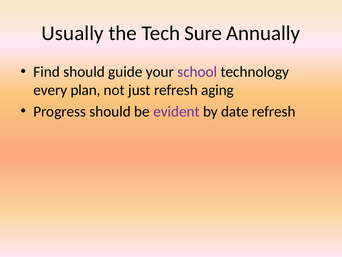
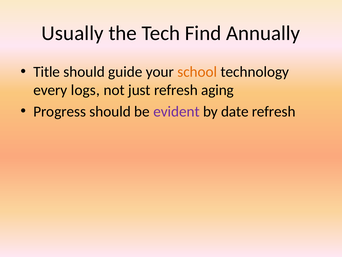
Sure: Sure -> Find (203, 33)
Find: Find -> Title (47, 72)
school colour: purple -> orange (197, 72)
plan: plan -> logs (85, 90)
